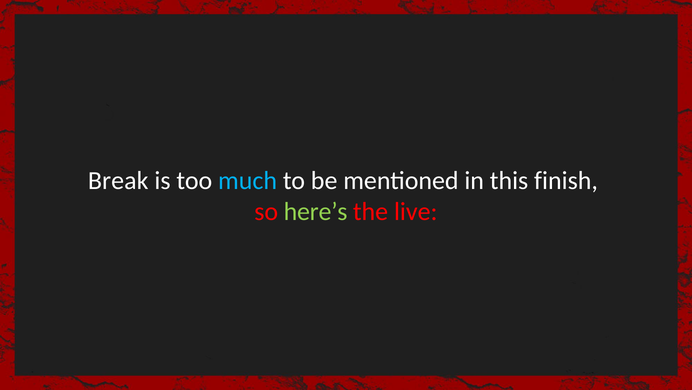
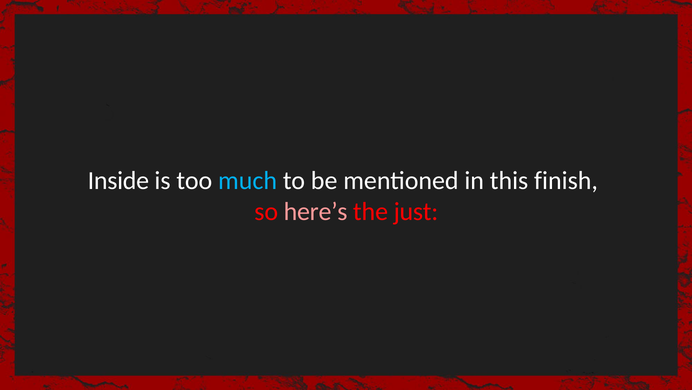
Break: Break -> Inside (118, 180)
here’s colour: light green -> pink (316, 211)
live: live -> just (416, 211)
